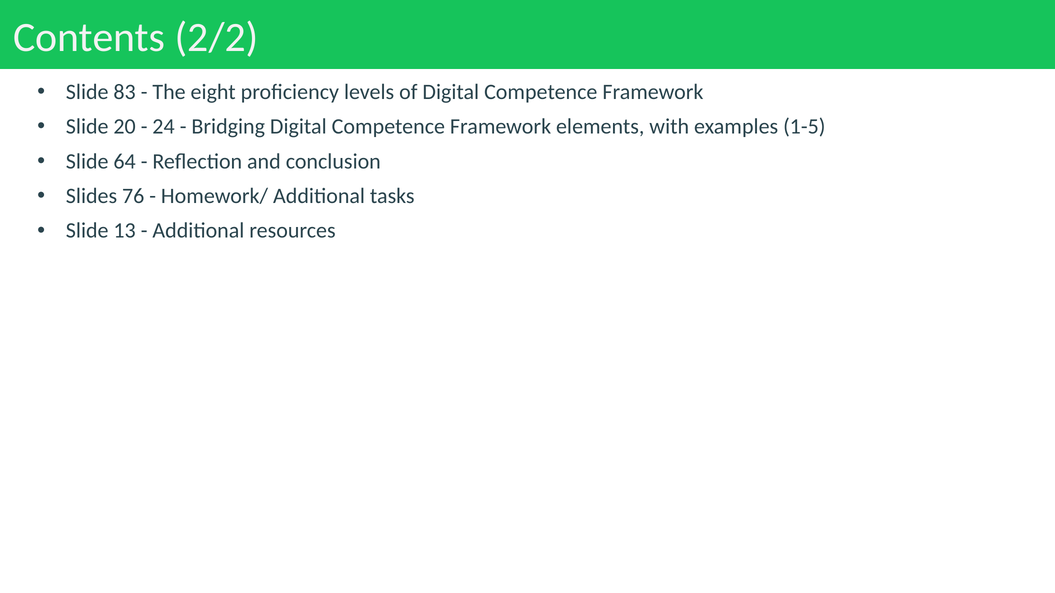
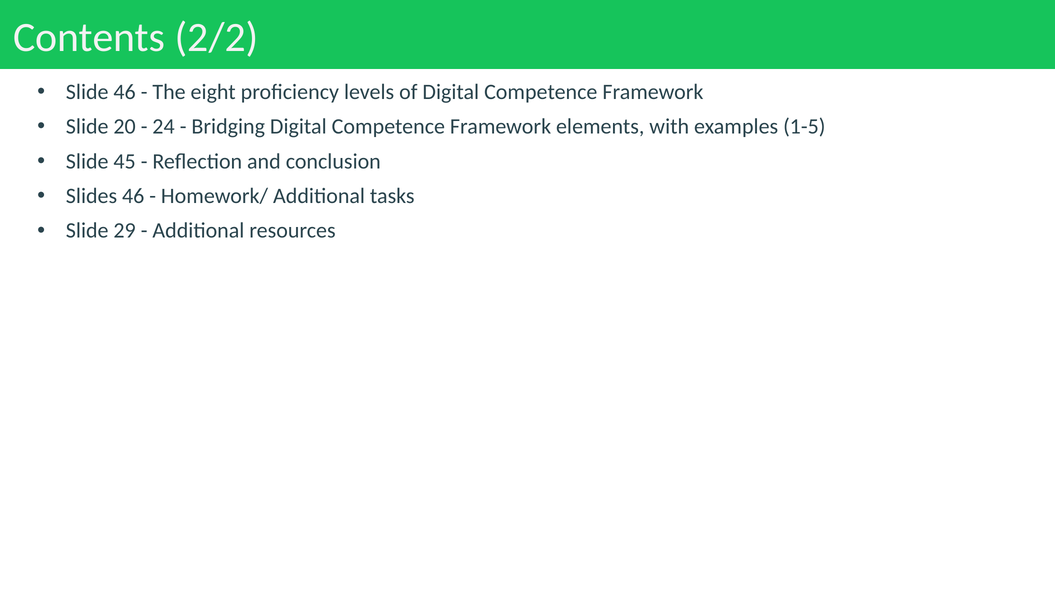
Slide 83: 83 -> 46 (125, 92)
64: 64 -> 45 (125, 161)
Slides 76: 76 -> 46 (133, 196)
13: 13 -> 29 (125, 231)
